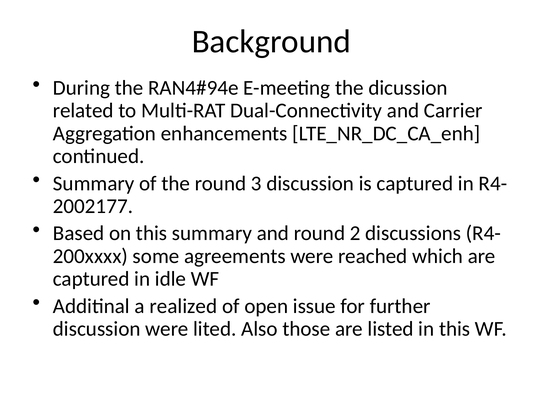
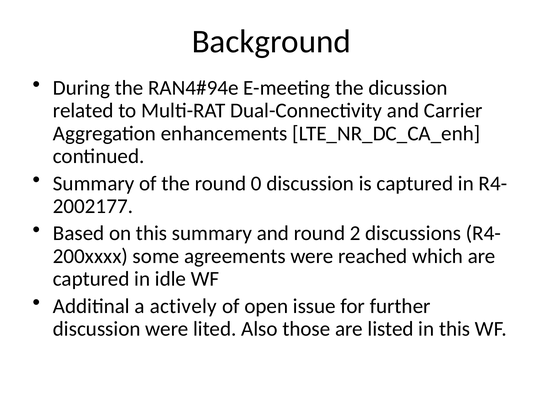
3: 3 -> 0 (256, 184)
realized: realized -> actively (183, 306)
